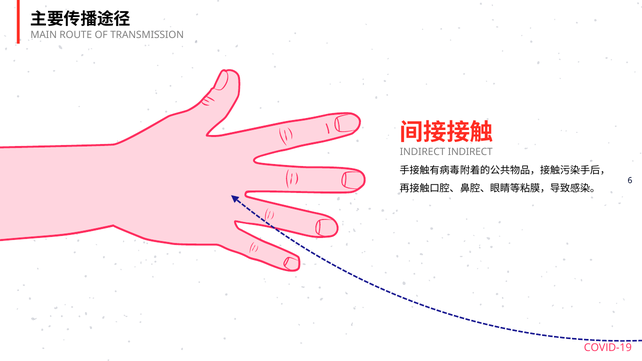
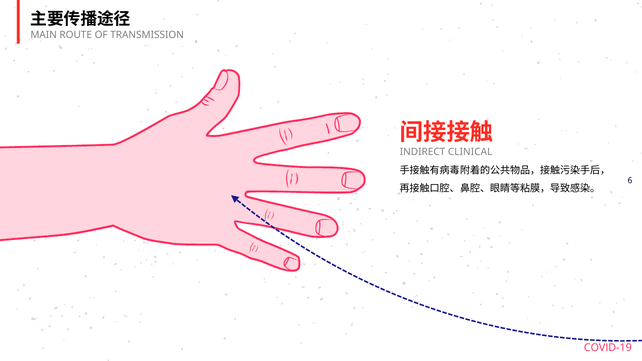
INDIRECT INDIRECT: INDIRECT -> CLINICAL (470, 152)
